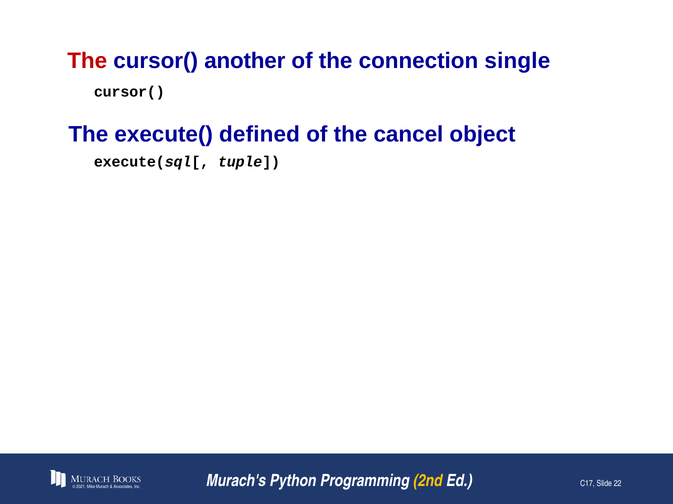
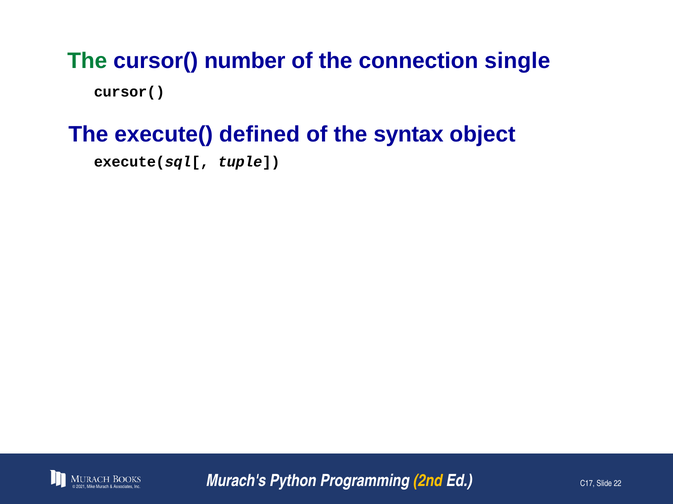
The colour: red -> green (87, 61)
another: another -> number (245, 61)
cancel: cancel -> syntax (409, 134)
